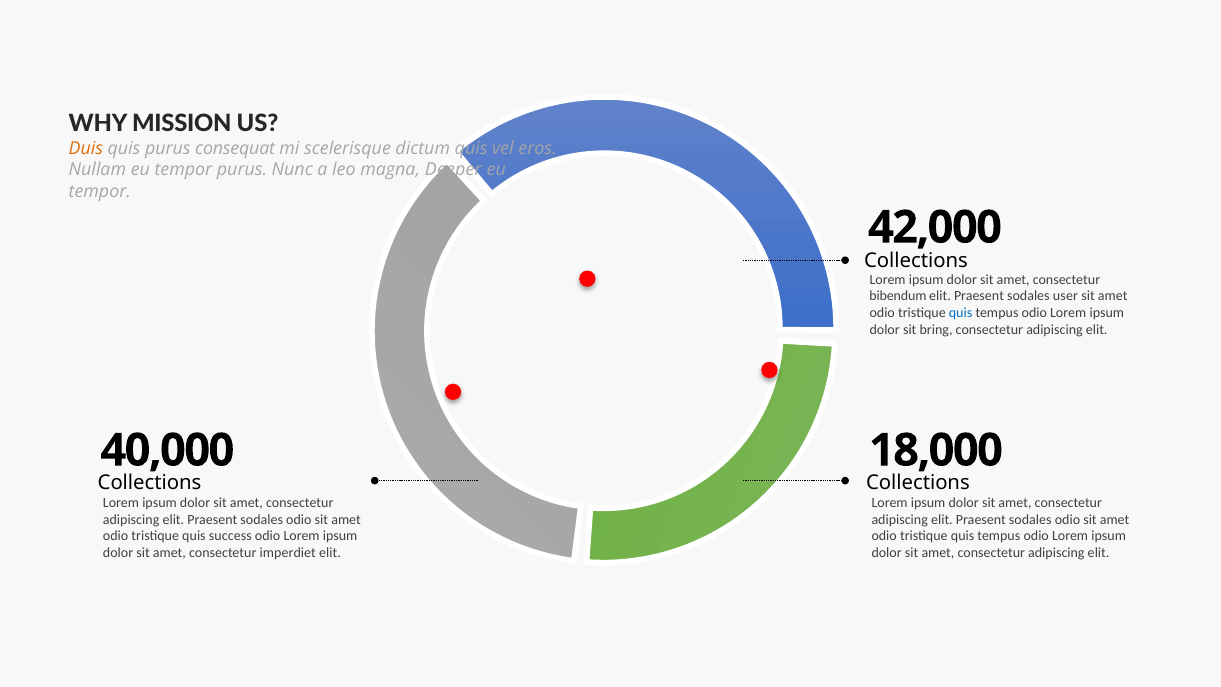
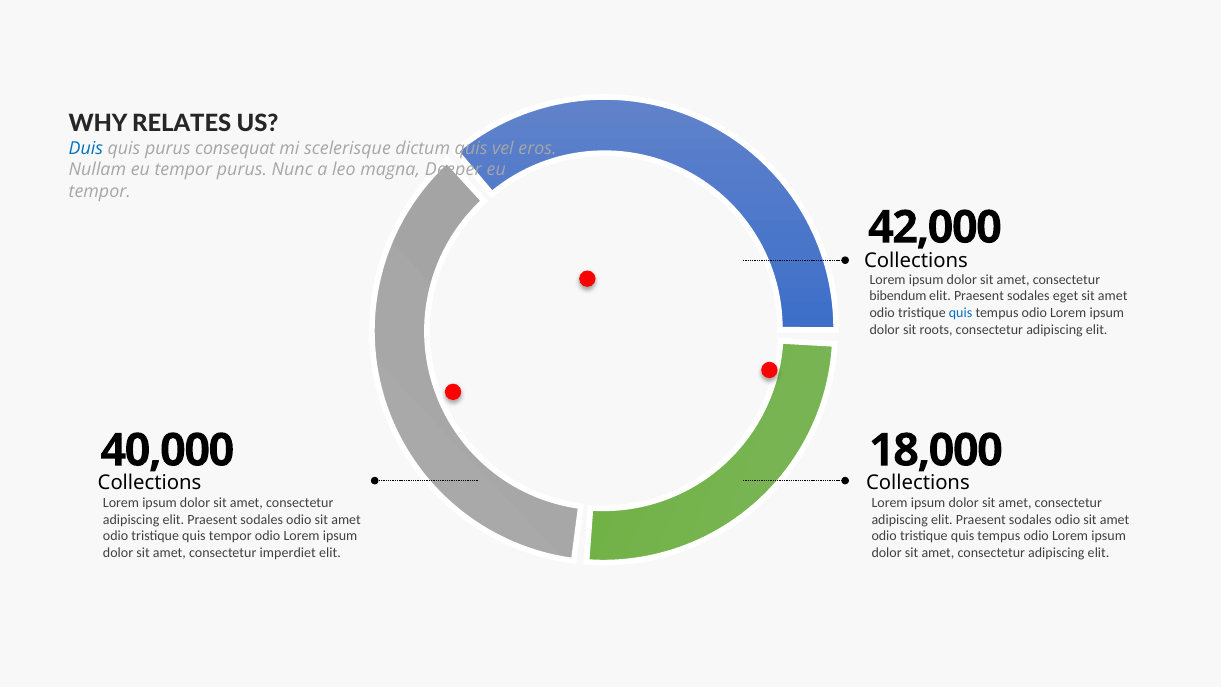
MISSION: MISSION -> RELATES (182, 124)
Duis colour: orange -> blue (86, 148)
user: user -> eget (1066, 296)
bring: bring -> roots (936, 330)
quis success: success -> tempor (230, 536)
